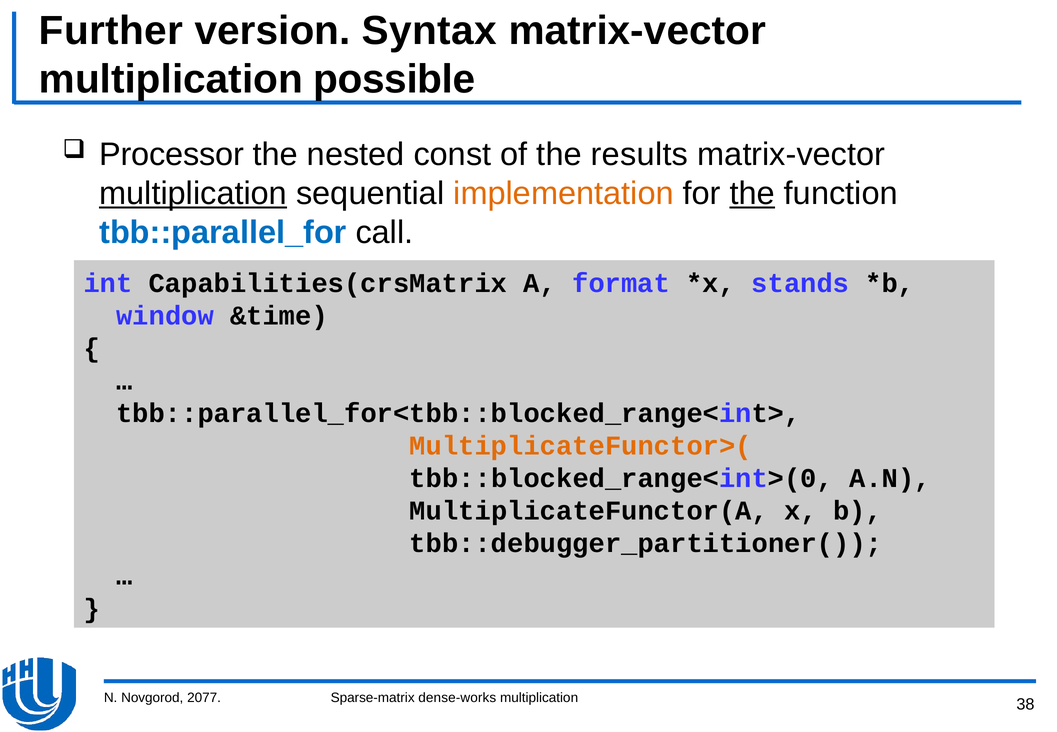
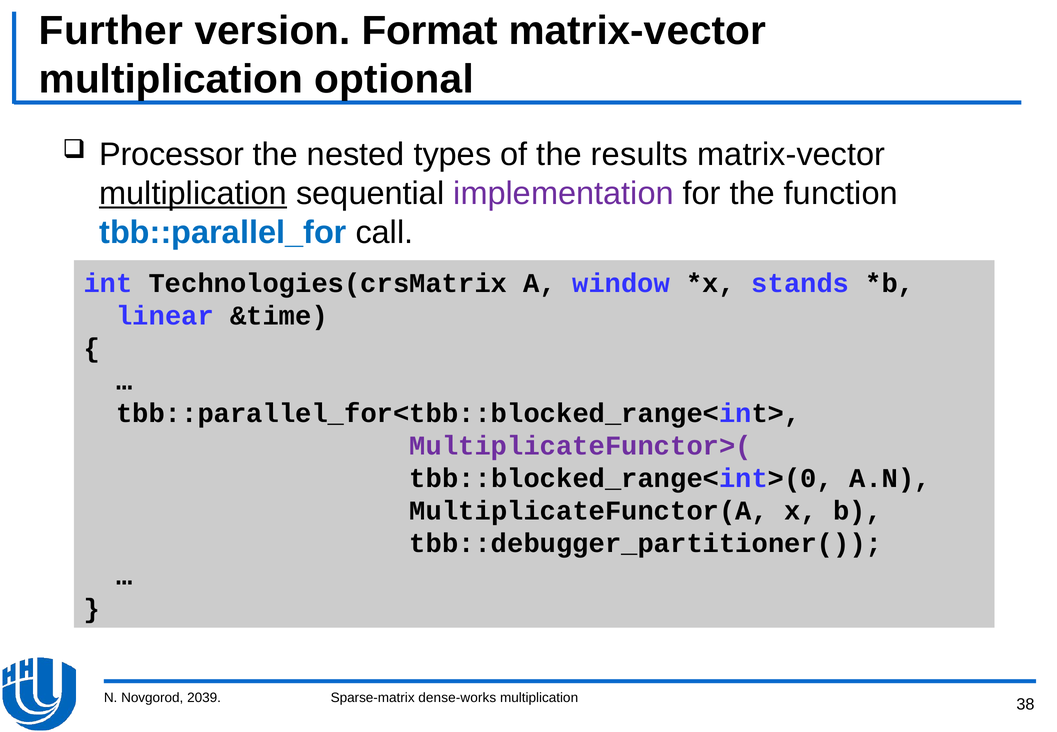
Syntax: Syntax -> Format (430, 31)
possible: possible -> optional (394, 79)
const: const -> types (452, 154)
implementation colour: orange -> purple (564, 193)
the underline: present -> none (752, 193)
Capabilities(crsMatrix: Capabilities(crsMatrix -> Technologies(crsMatrix (328, 283)
format: format -> window (621, 283)
window: window -> linear (165, 316)
MultiplicateFunctor>( colour: orange -> purple (581, 446)
2077: 2077 -> 2039 (204, 698)
